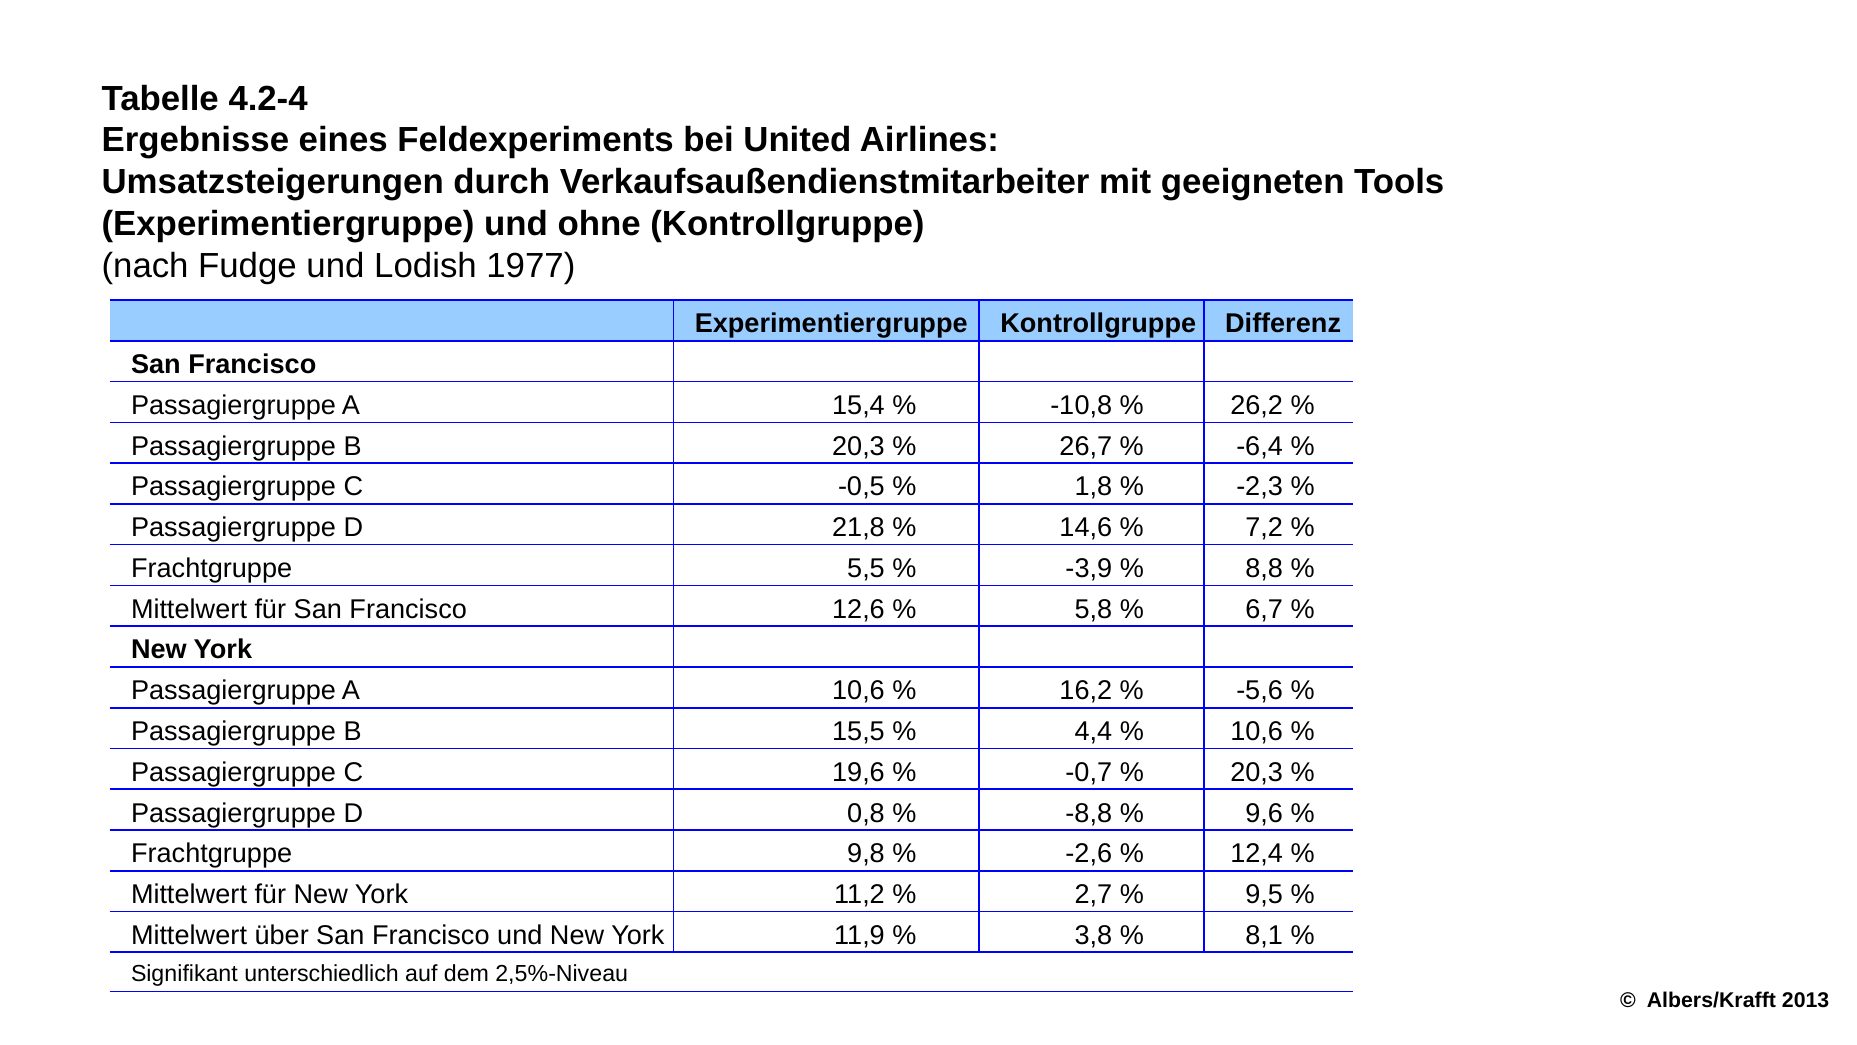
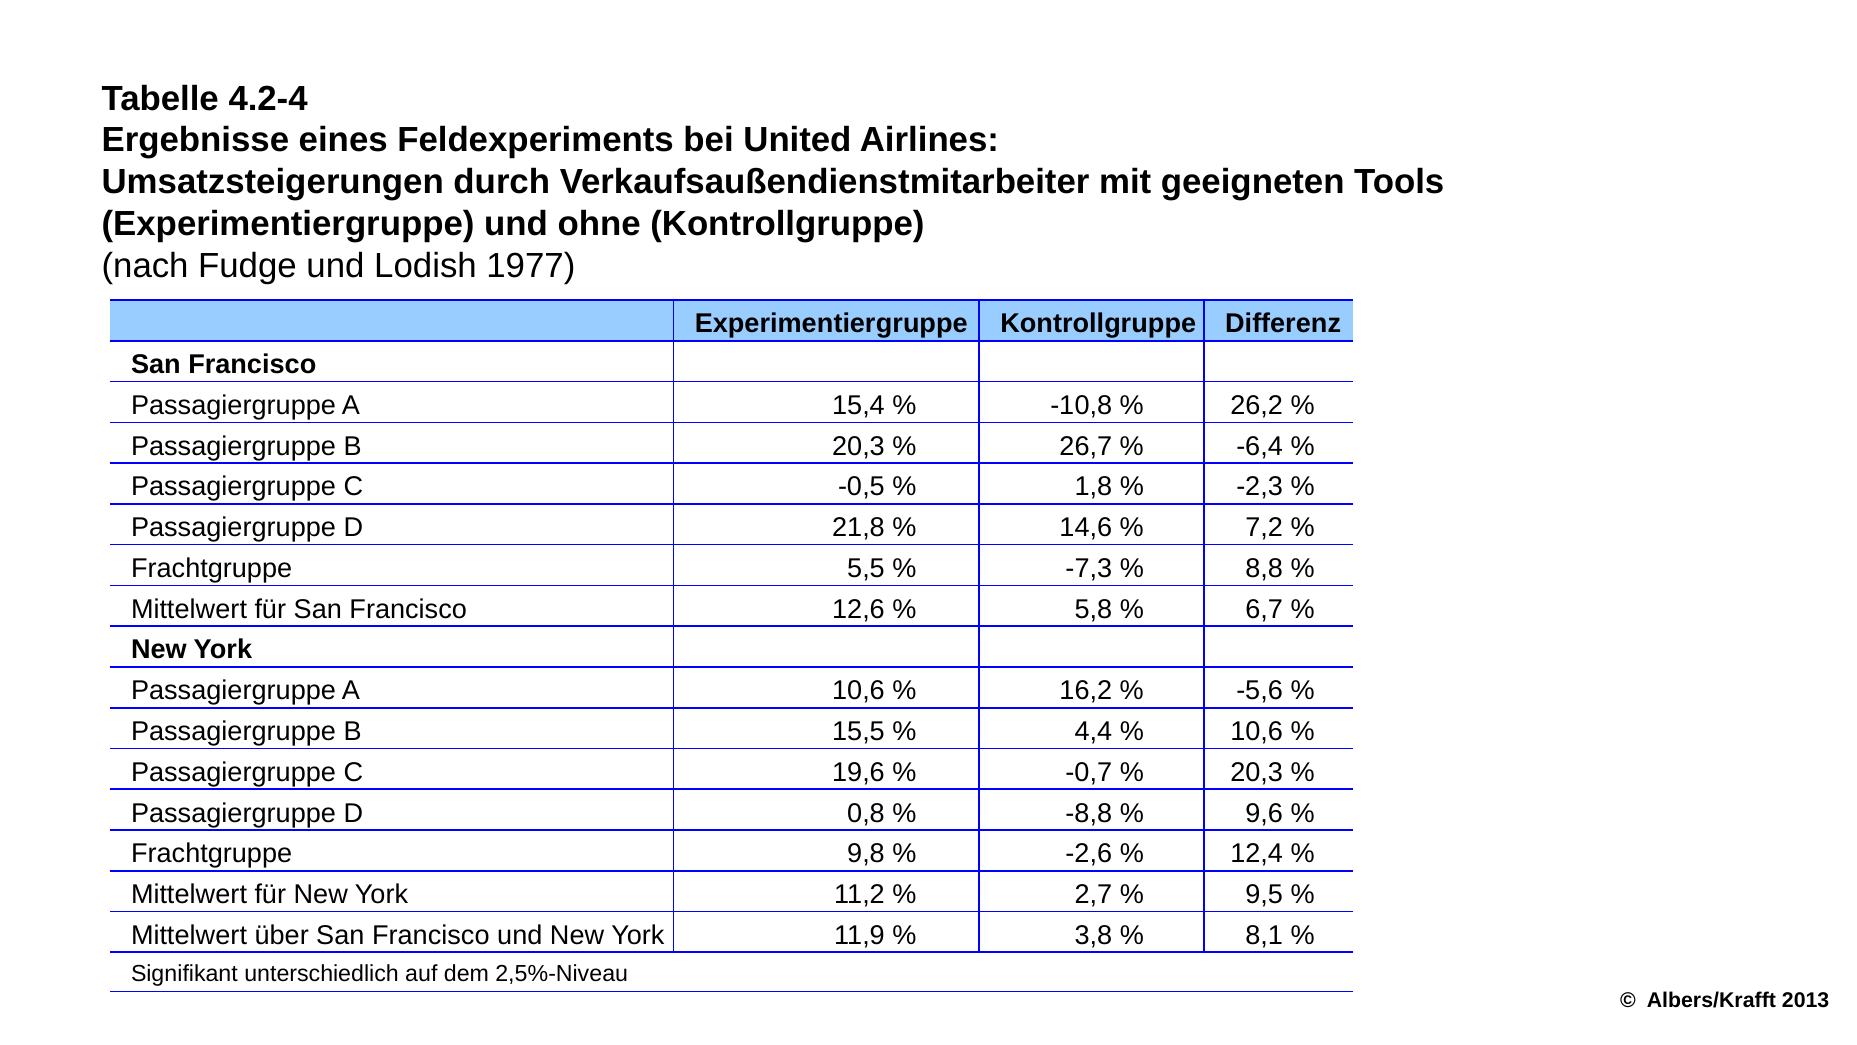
-3,9: -3,9 -> -7,3 (1089, 568)
